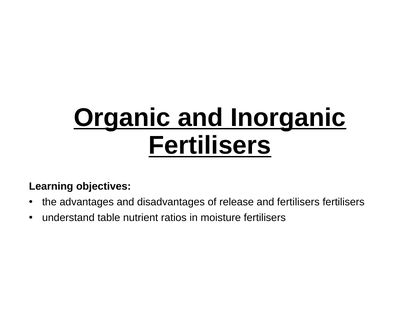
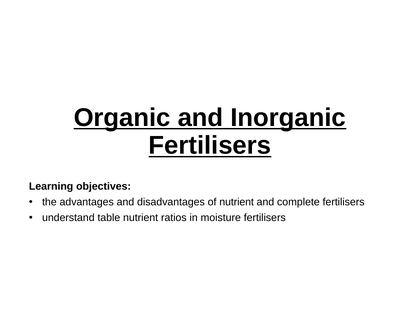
of release: release -> nutrient (237, 202)
and fertilisers: fertilisers -> complete (298, 202)
